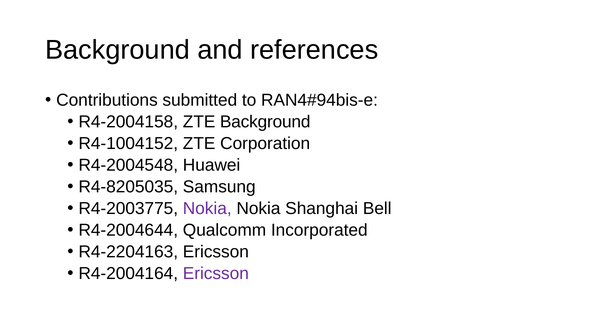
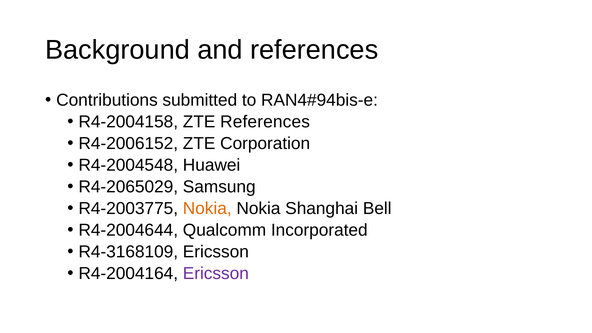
ZTE Background: Background -> References (265, 122)
R4-1004152: R4-1004152 -> R4-2006152 (128, 143)
R4-8205035: R4-8205035 -> R4-2065029 (128, 187)
Nokia colour: purple -> orange (207, 209)
R4-2204163: R4-2204163 -> R4-3168109 (128, 252)
